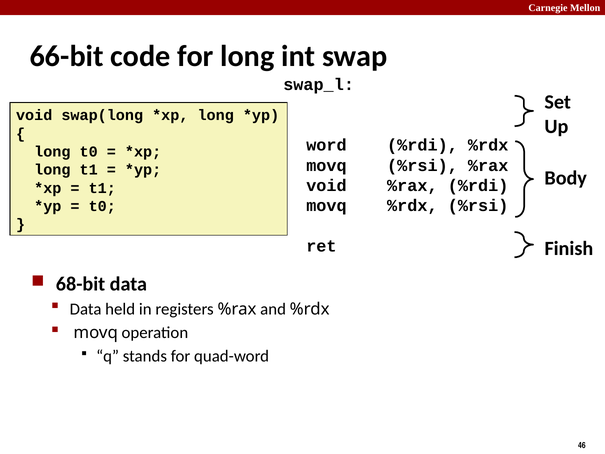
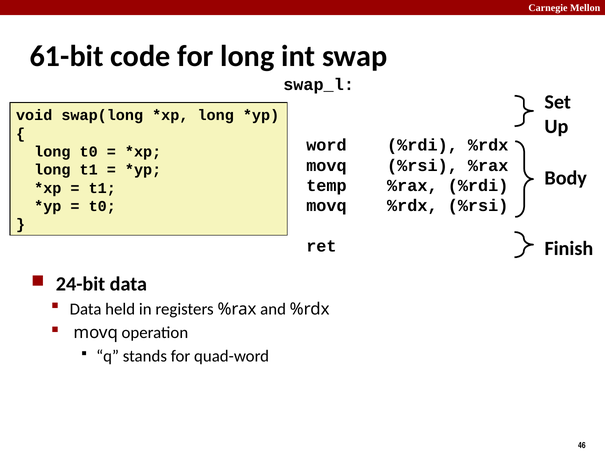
66-bit: 66-bit -> 61-bit (67, 56)
void: void -> temp (326, 186)
68-bit: 68-bit -> 24-bit (81, 284)
